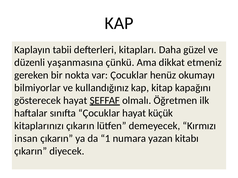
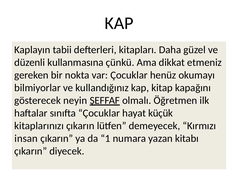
yaşanmasına: yaşanmasına -> kullanmasına (75, 63)
gösterecek hayat: hayat -> neyin (75, 101)
